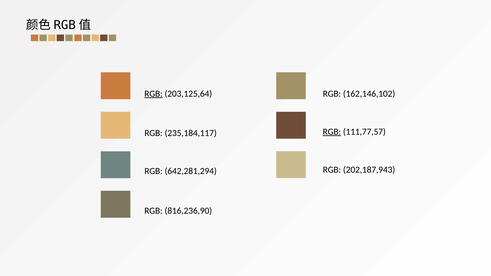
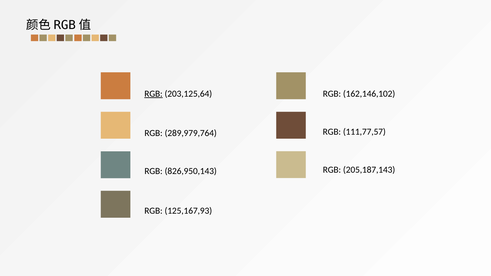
RGB underline: present -> none (332, 132)
235,184,117: 235,184,117 -> 289,979,764 (191, 133)
202,187,943: 202,187,943 -> 205,187,143 (369, 170)
642,281,294: 642,281,294 -> 826,950,143 (191, 171)
816,236,90: 816,236,90 -> 125,167,93 (188, 211)
